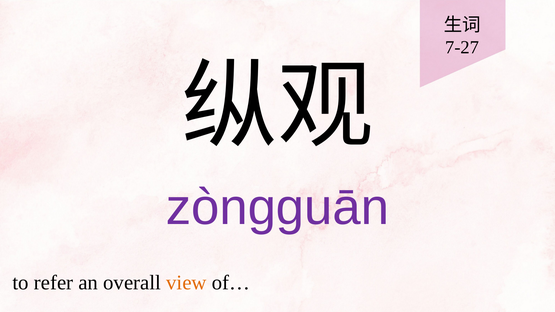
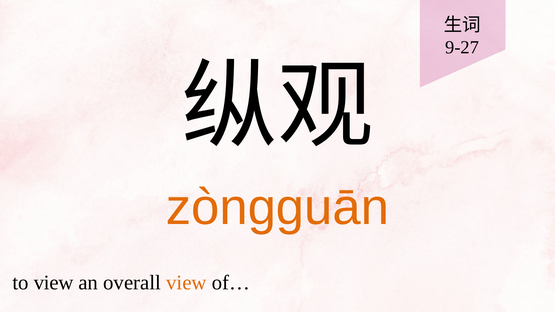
7-27: 7-27 -> 9-27 (462, 47)
zòngguān colour: purple -> orange (277, 207)
to refer: refer -> view (54, 283)
